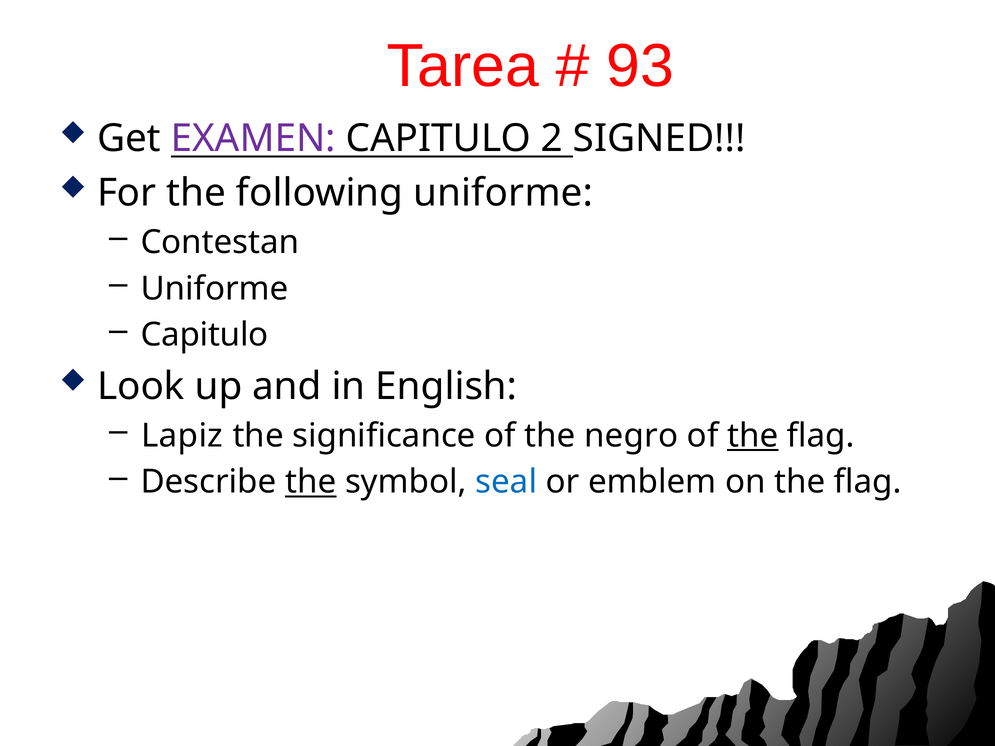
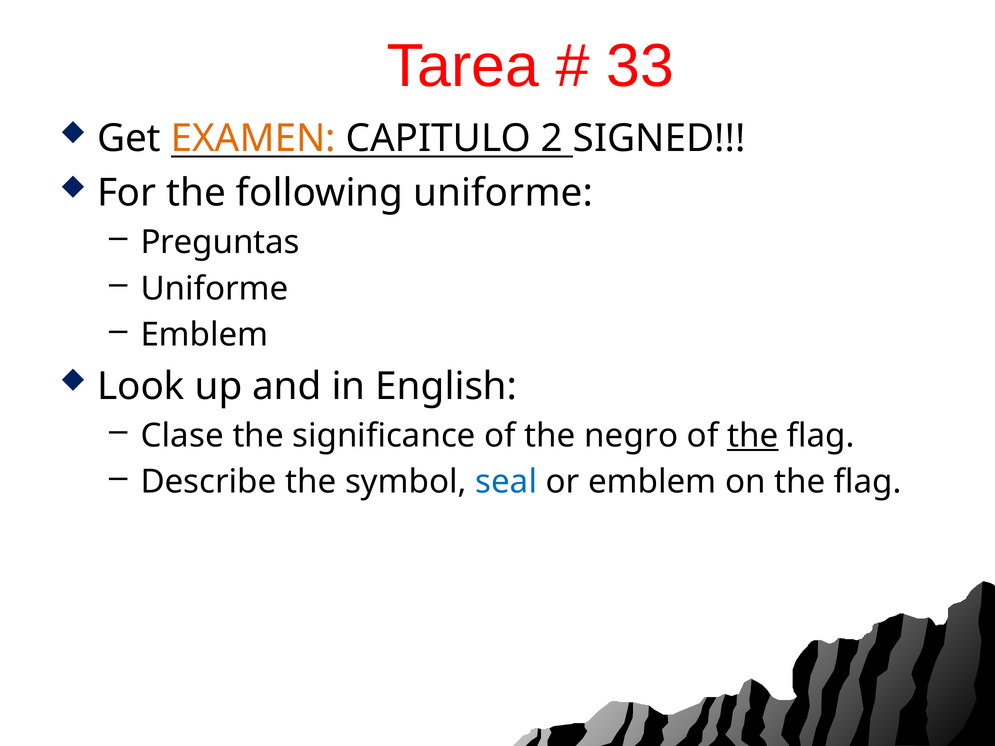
93: 93 -> 33 (640, 66)
EXAMEN colour: purple -> orange (253, 139)
Contestan: Contestan -> Preguntas (220, 242)
Capitulo: Capitulo -> Emblem (204, 335)
Lapiz: Lapiz -> Clase (182, 436)
the underline: present -> none (311, 482)
